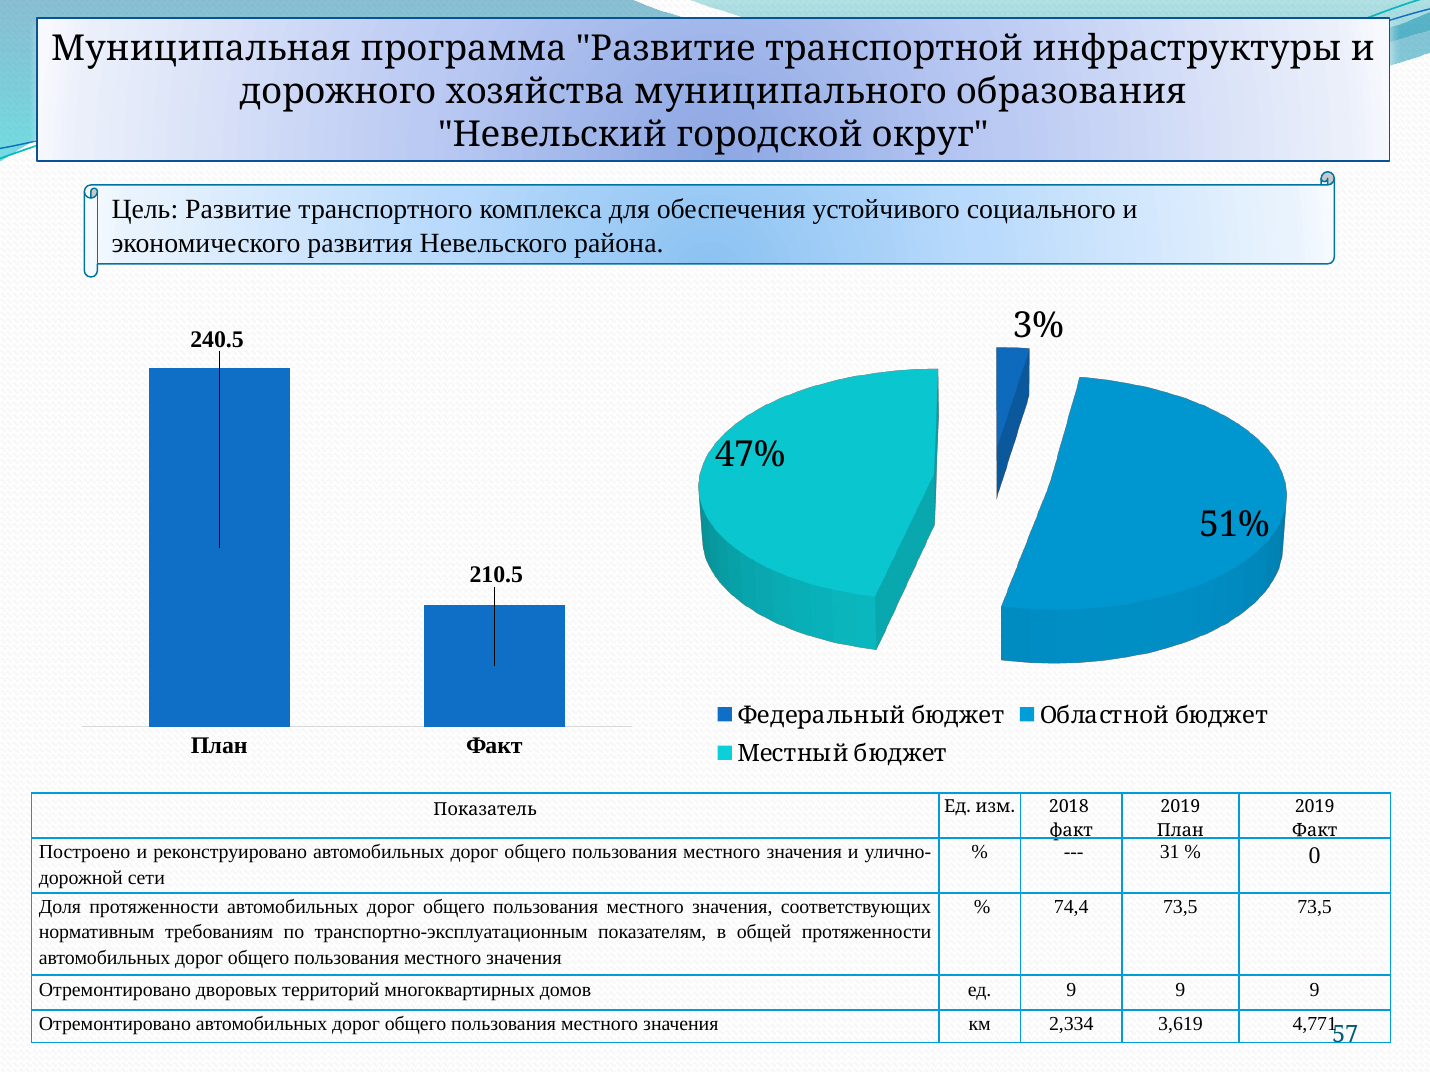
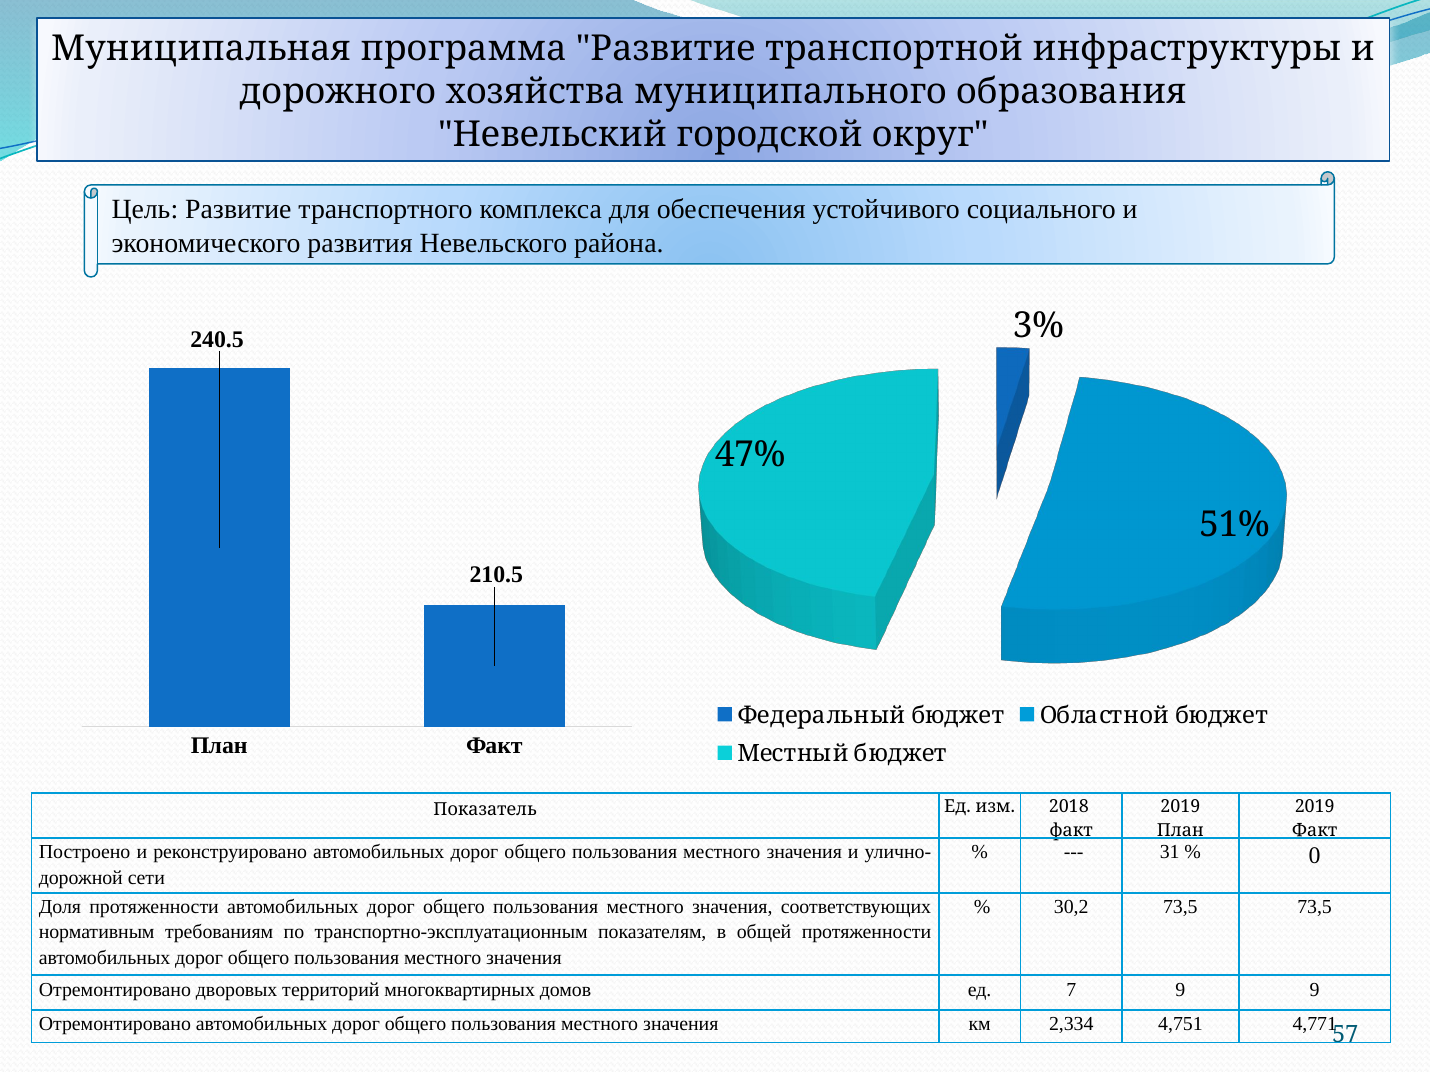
74,4: 74,4 -> 30,2 (1071, 908)
ед 9: 9 -> 7 (1071, 990)
3,619: 3,619 -> 4,751 (1181, 1025)
